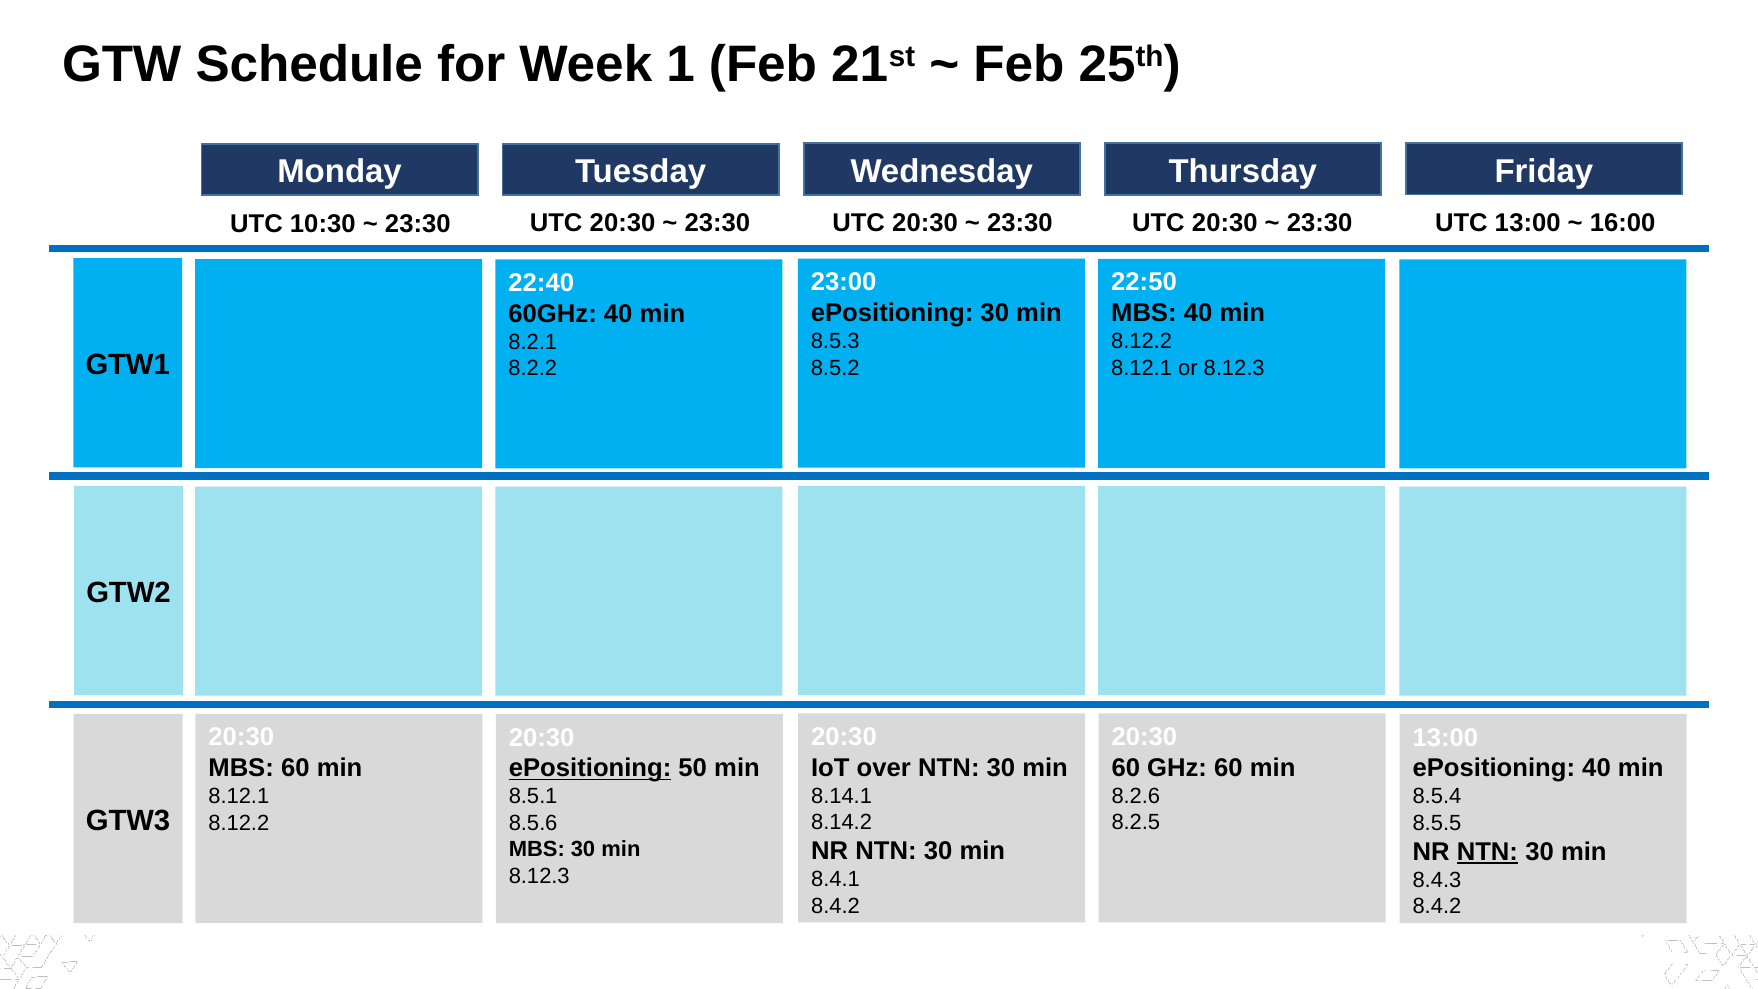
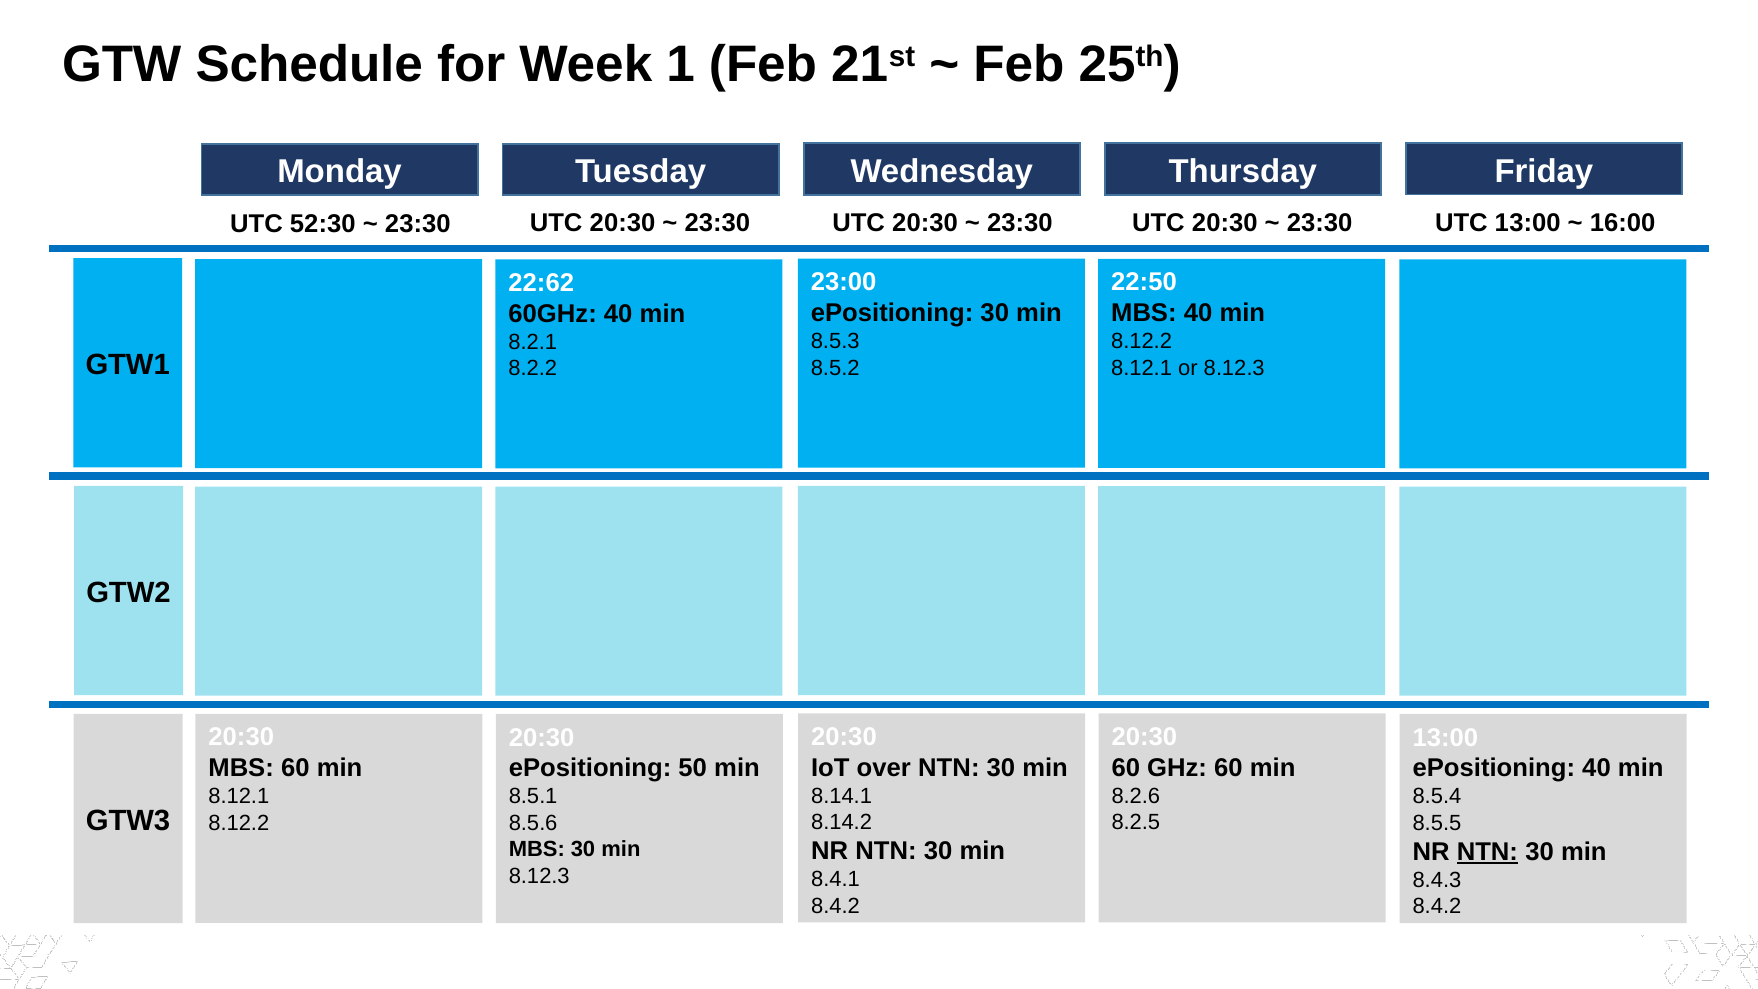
10:30: 10:30 -> 52:30 (323, 224)
22:40: 22:40 -> 22:62 (541, 283)
ePositioning underline: present -> none (590, 768)
